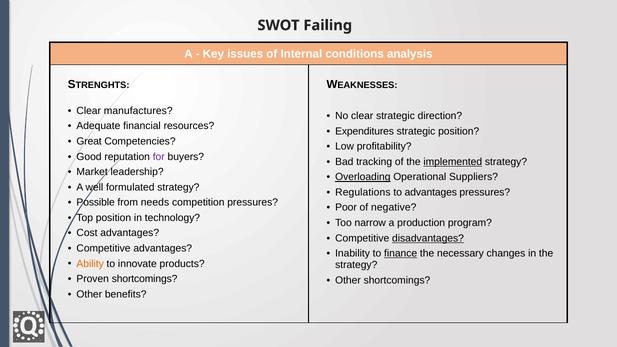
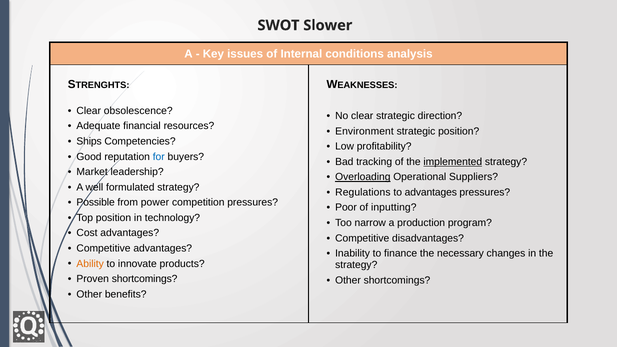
Failing: Failing -> Slower (328, 25)
manufactures: manufactures -> obsolescence (138, 111)
Expenditures: Expenditures -> Environment (364, 131)
Great: Great -> Ships (89, 141)
for colour: purple -> blue (159, 157)
needs: needs -> power (155, 203)
negative: negative -> inputting (394, 208)
disadvantages underline: present -> none (428, 238)
finance underline: present -> none (401, 253)
